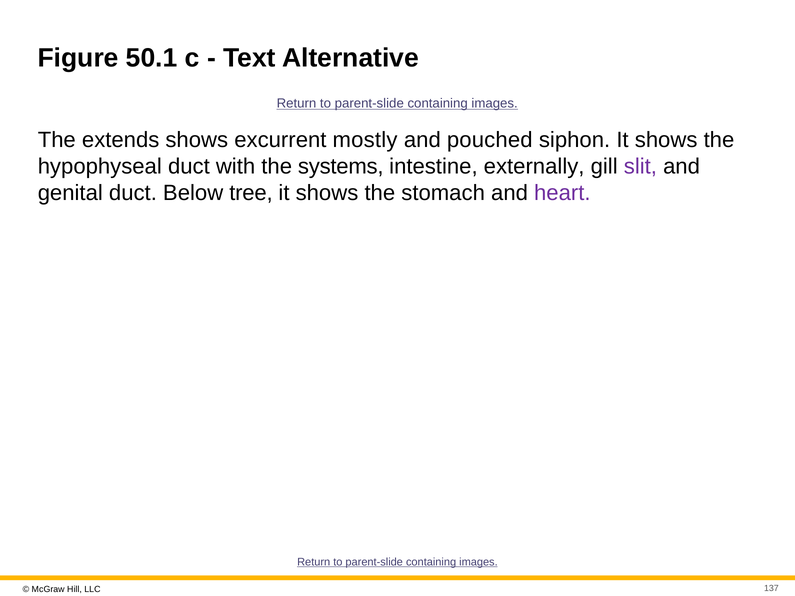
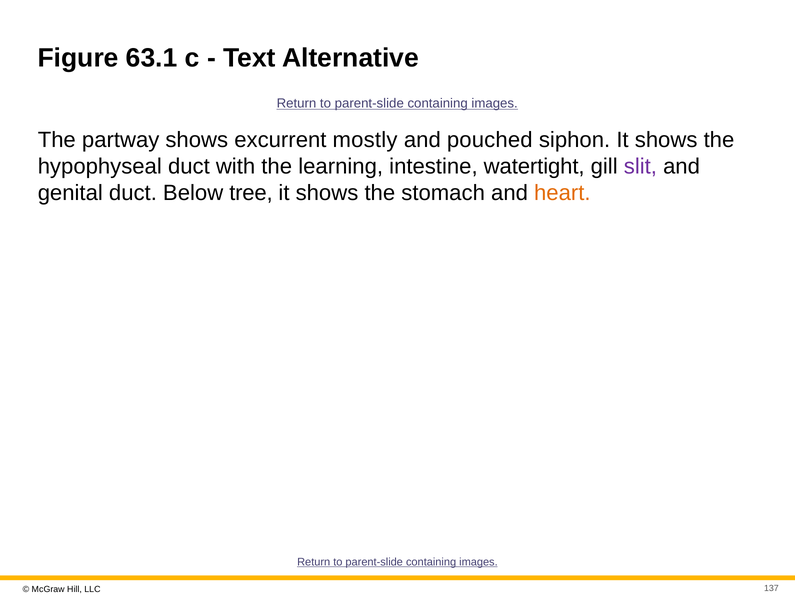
50.1: 50.1 -> 63.1 (152, 58)
extends: extends -> partway (121, 140)
systems: systems -> learning (341, 167)
externally: externally -> watertight (534, 167)
heart colour: purple -> orange (562, 193)
